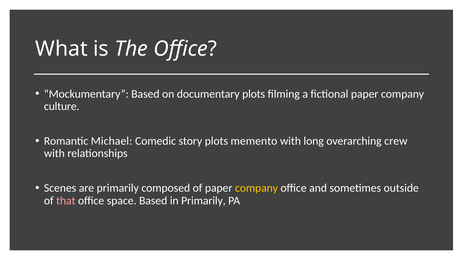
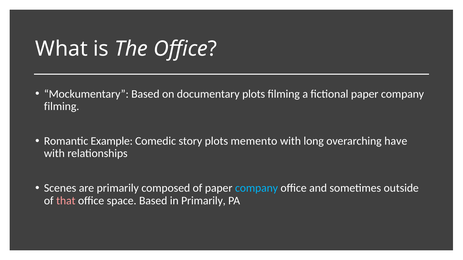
culture: culture -> filming (62, 107)
Michael: Michael -> Example (112, 141)
crew: crew -> have (396, 141)
company colour: yellow -> light blue (257, 188)
